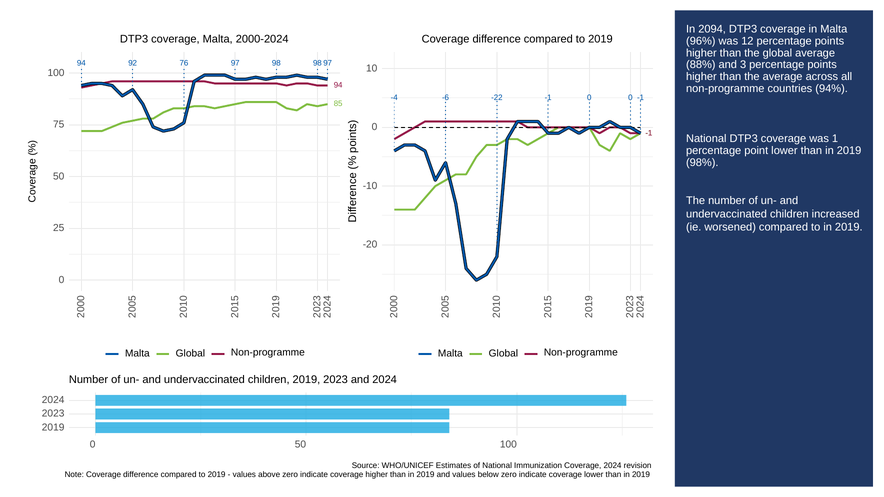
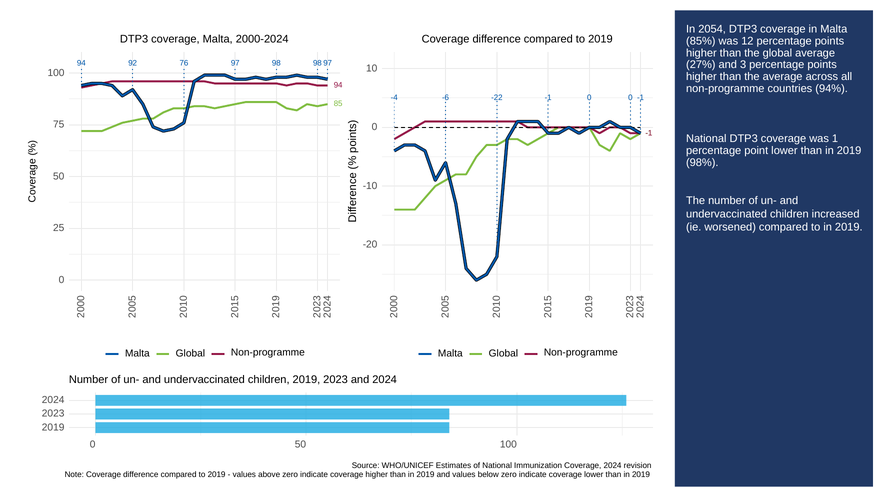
2094: 2094 -> 2054 (712, 29)
96%: 96% -> 85% (701, 41)
88%: 88% -> 27% (701, 65)
